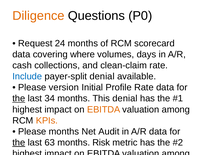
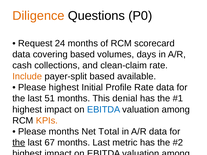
covering where: where -> based (83, 54)
Include colour: blue -> orange (27, 77)
payer-split denial: denial -> based (102, 77)
Please version: version -> highest (64, 88)
the underline: present -> none (19, 99)
34: 34 -> 51 (50, 99)
EBITDA colour: orange -> blue (104, 110)
Audit: Audit -> Total (109, 132)
63: 63 -> 67 (50, 143)
months Risk: Risk -> Last (101, 143)
